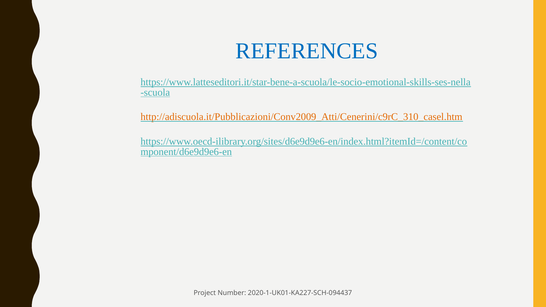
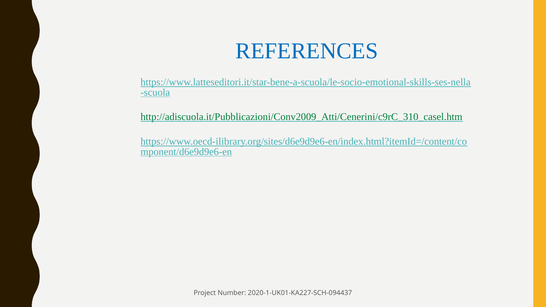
http://adiscuola.it/Pubblicazioni/Conv2009_Atti/Cenerini/c9rC_310_casel.htm colour: orange -> green (301, 117)
